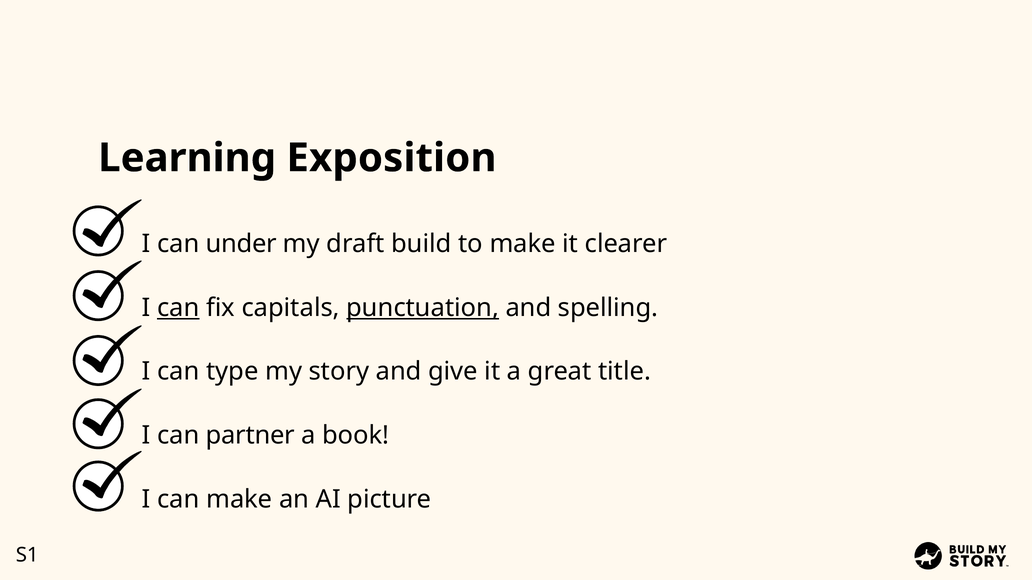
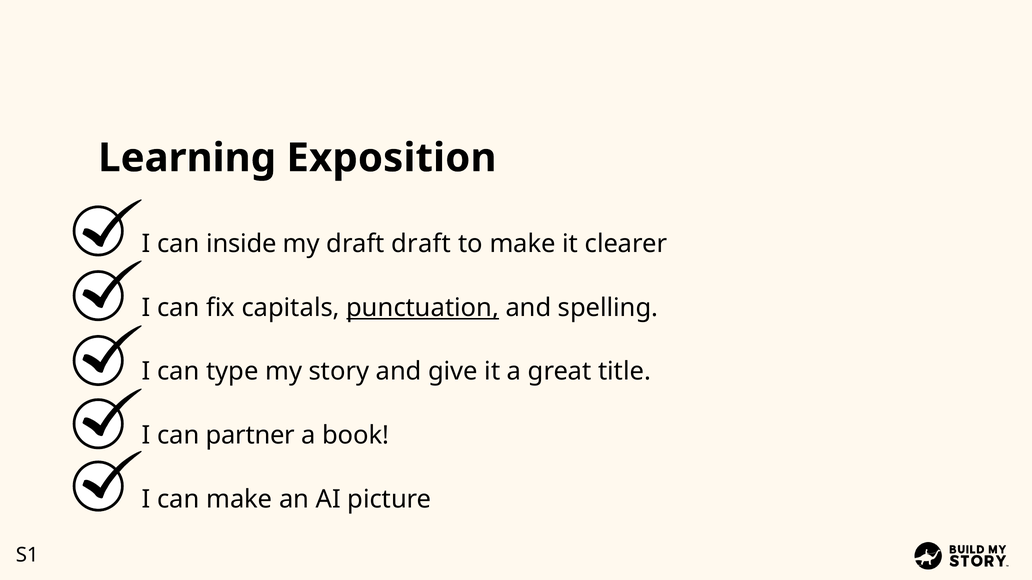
under: under -> inside (241, 244)
draft build: build -> draft (421, 244)
can underline: present -> none (178, 308)
